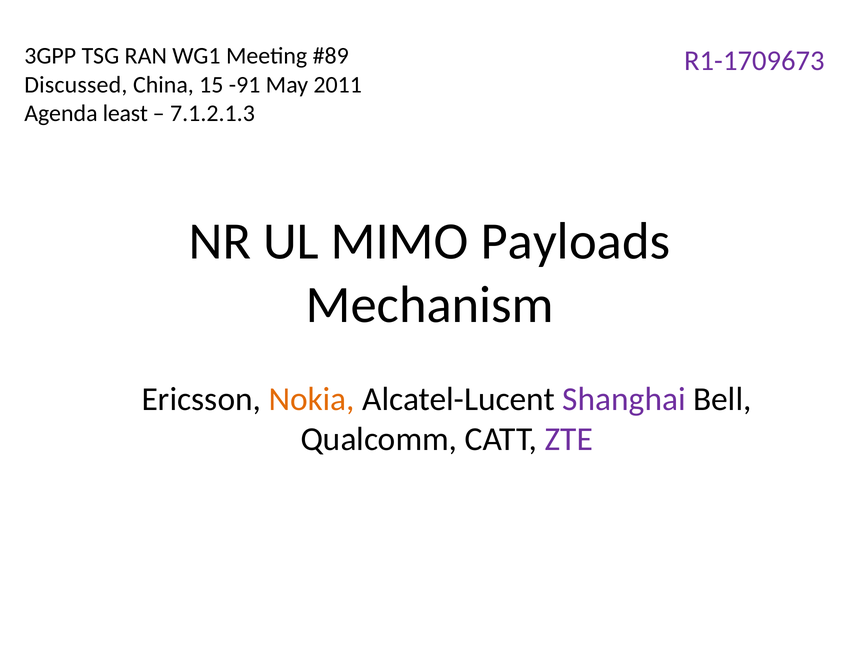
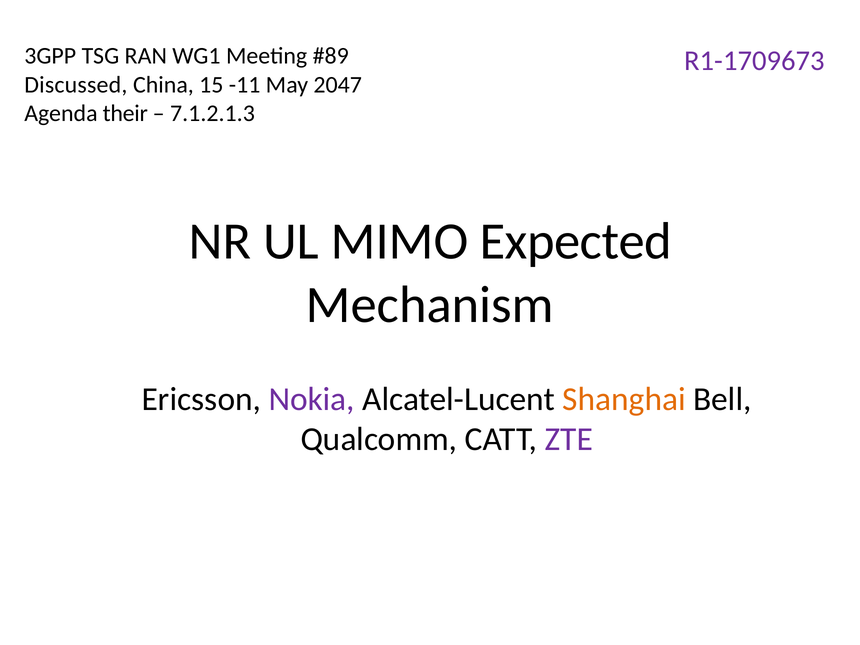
-91: -91 -> -11 (245, 85)
2011: 2011 -> 2047 (338, 85)
least: least -> their (125, 113)
Payloads: Payloads -> Expected (576, 242)
Nokia colour: orange -> purple (312, 399)
Shanghai colour: purple -> orange (624, 399)
